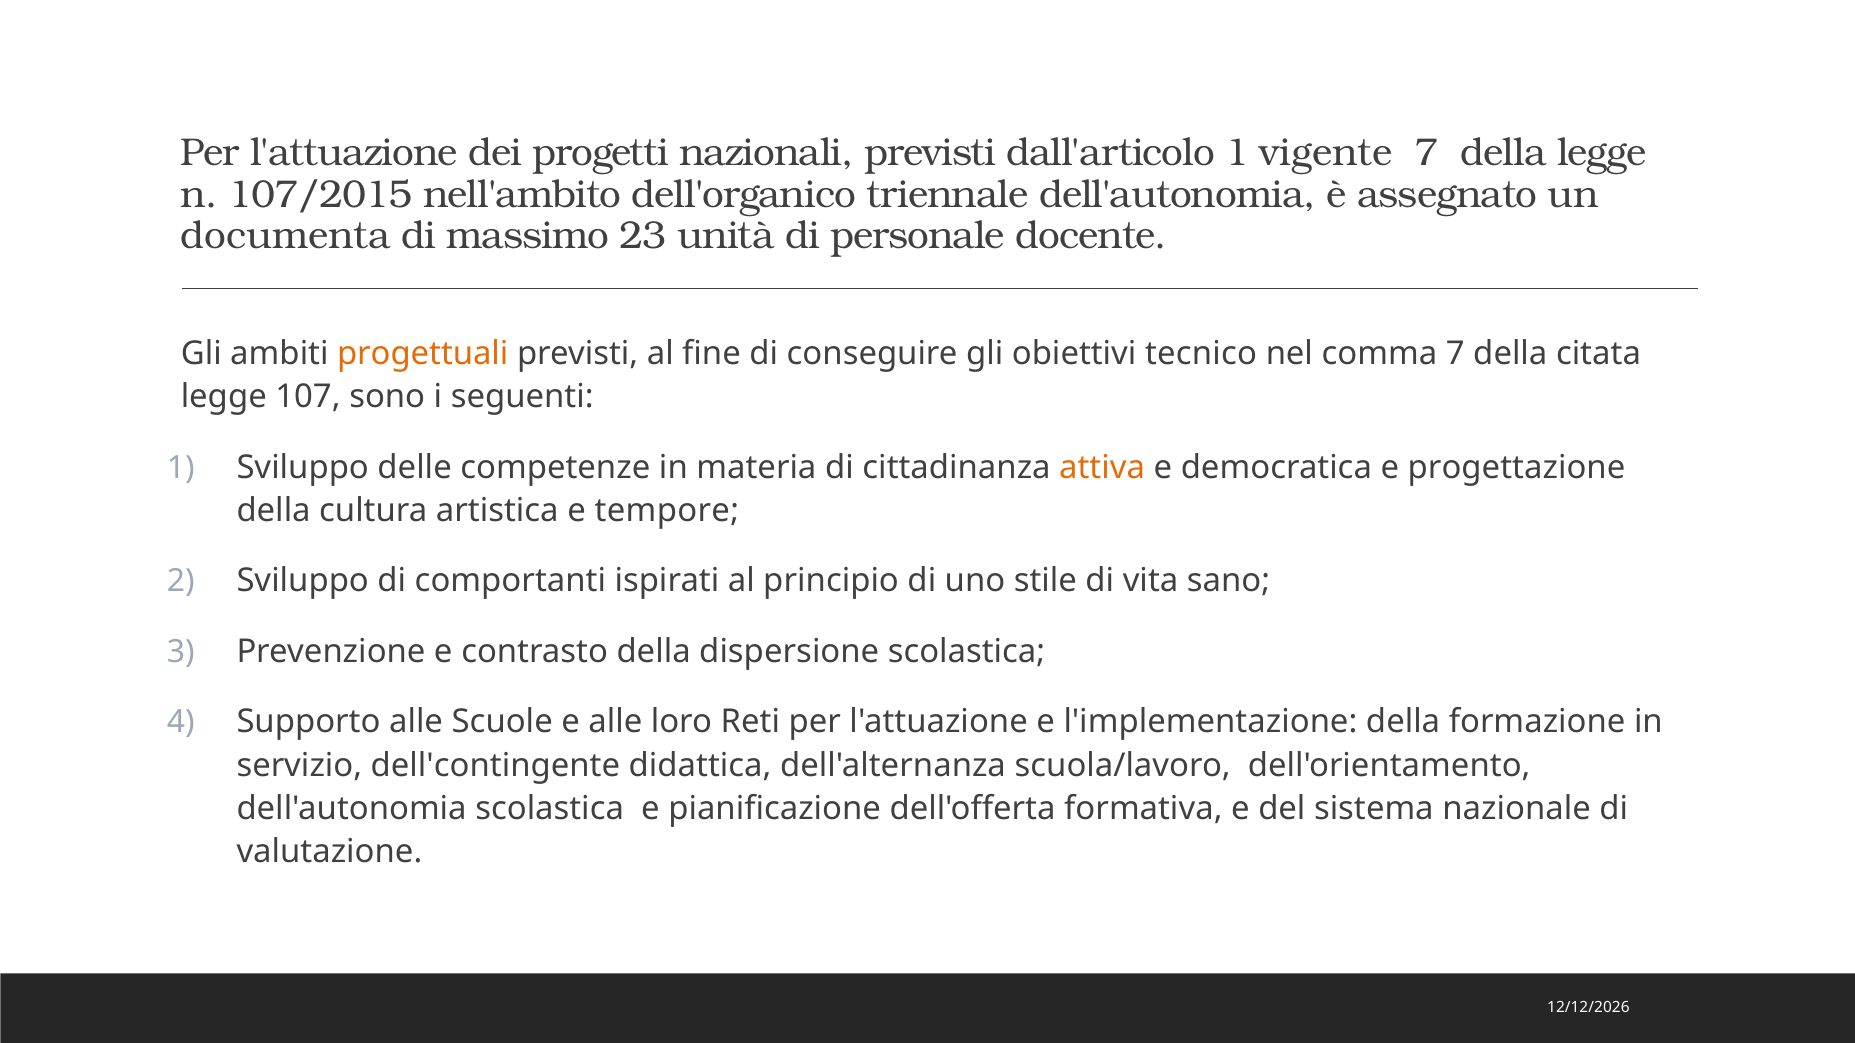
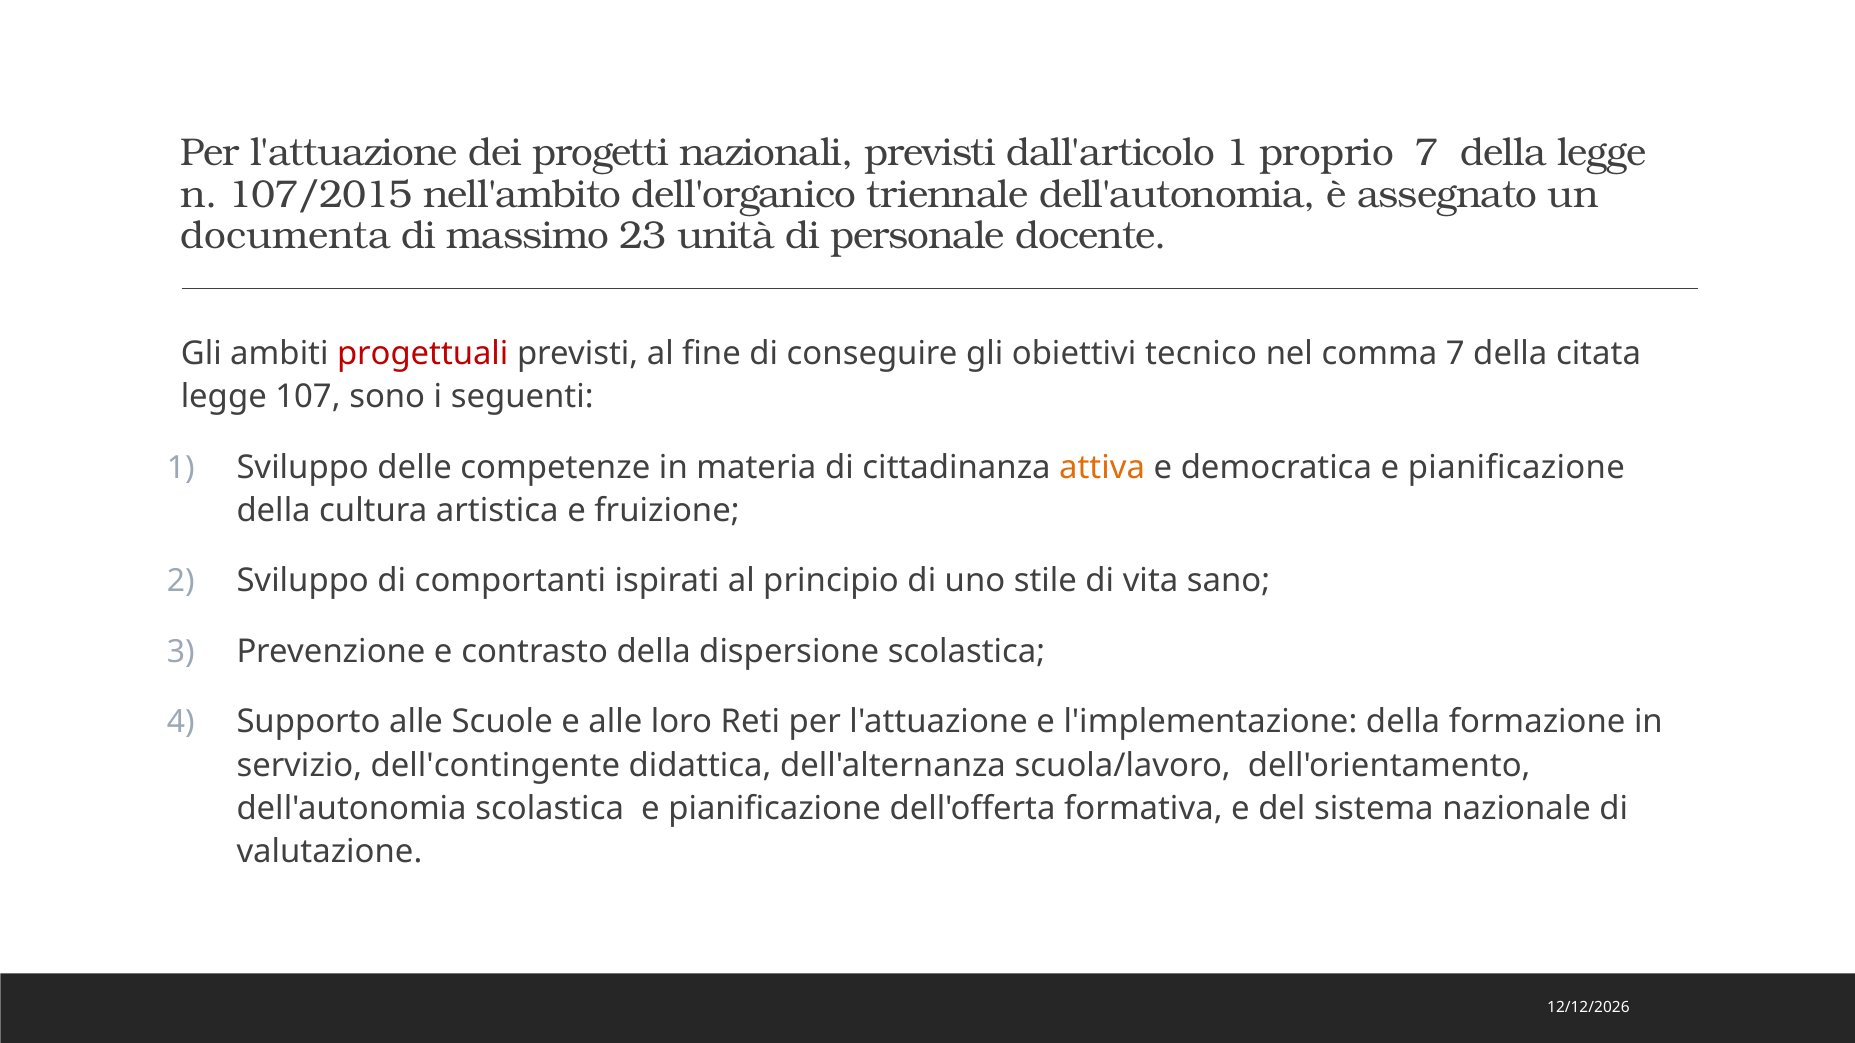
vigente: vigente -> proprio (1326, 153)
progettuali colour: orange -> red (423, 354)
democratica e progettazione: progettazione -> pianificazione (1516, 467)
tempore: tempore -> fruizione (667, 511)
